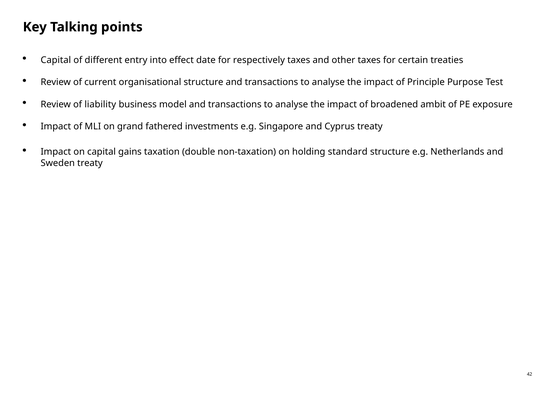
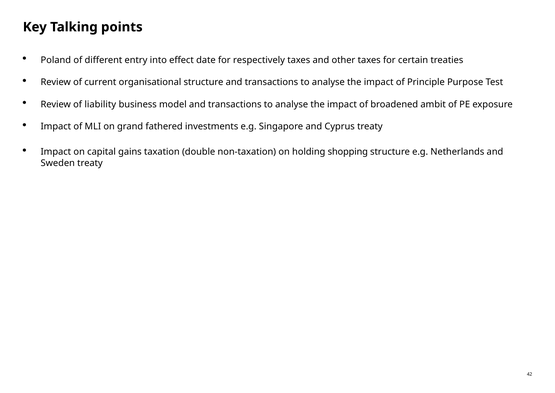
Capital: Capital -> Poland (56, 60)
standard: standard -> shopping (348, 152)
